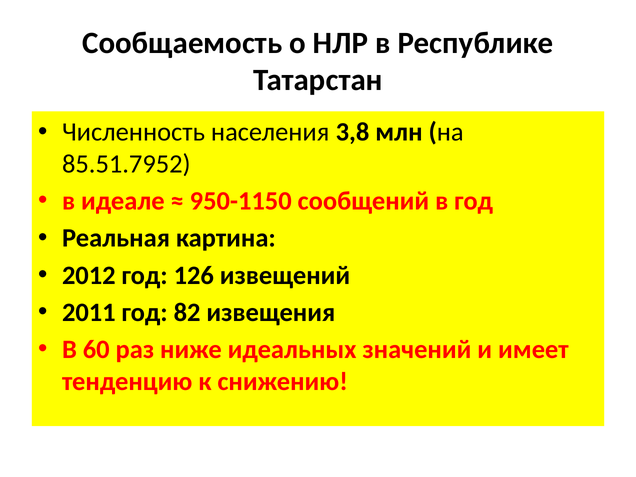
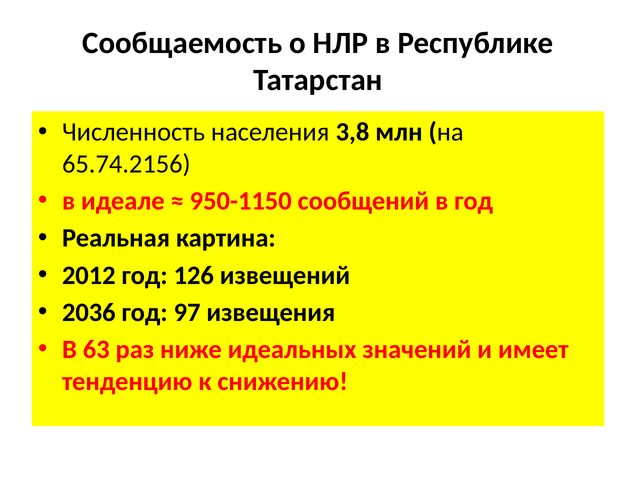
85.51.7952: 85.51.7952 -> 65.74.2156 (126, 164)
2011: 2011 -> 2036 (89, 312)
82: 82 -> 97 (187, 312)
60: 60 -> 63 (96, 350)
